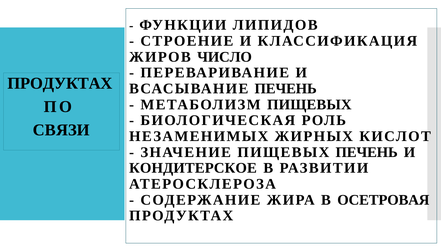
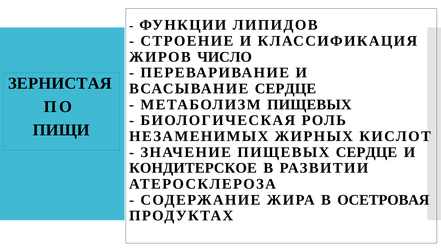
ПРОДУКТАХ: ПРОДУКТАХ -> ЗЕРНИСТАЯ (60, 83)
ВСАСЫВАНИЕ ПЕЧЕНЬ: ПЕЧЕНЬ -> СЕРДЦЕ (285, 89)
СВЯЗИ: СВЯЗИ -> ПИЩИ (61, 130)
ПИЩЕВЫХ ПЕЧЕНЬ: ПЕЧЕНЬ -> СЕРДЦЕ (366, 152)
